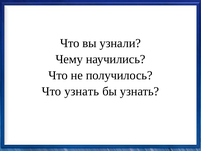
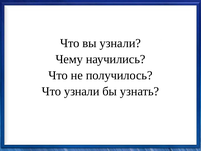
Что узнать: узнать -> узнали (82, 91)
